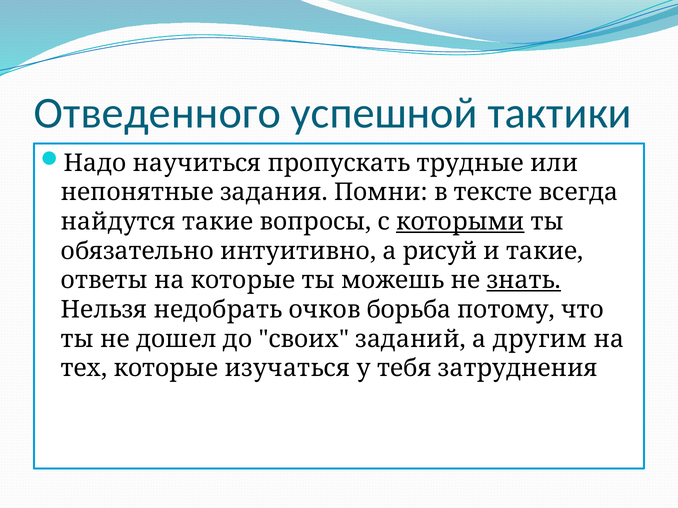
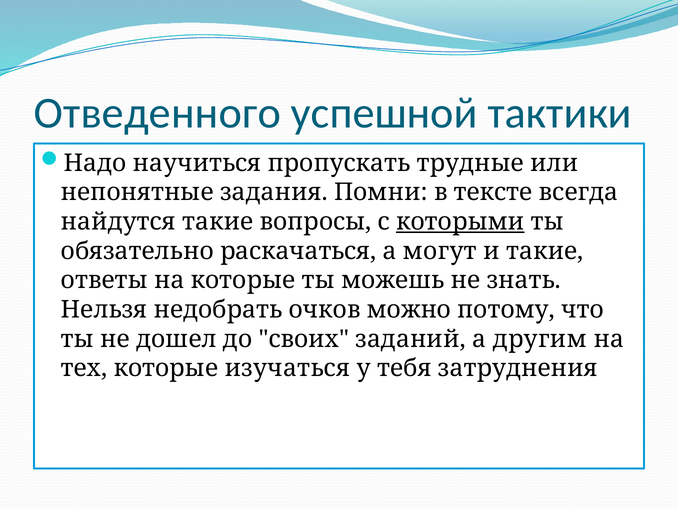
интуитивно: интуитивно -> раскачаться (298, 251)
рисуй: рисуй -> могут (440, 251)
знать underline: present -> none (524, 281)
борьба: борьба -> можно (409, 310)
